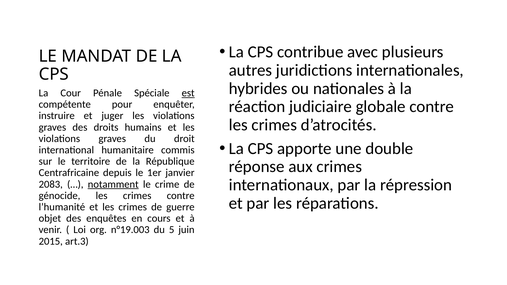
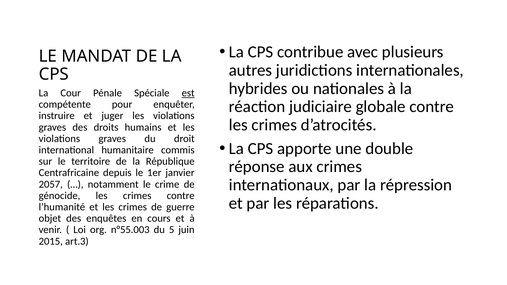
2083: 2083 -> 2057 (51, 184)
notamment underline: present -> none (113, 184)
n°19.003: n°19.003 -> n°55.003 (130, 230)
